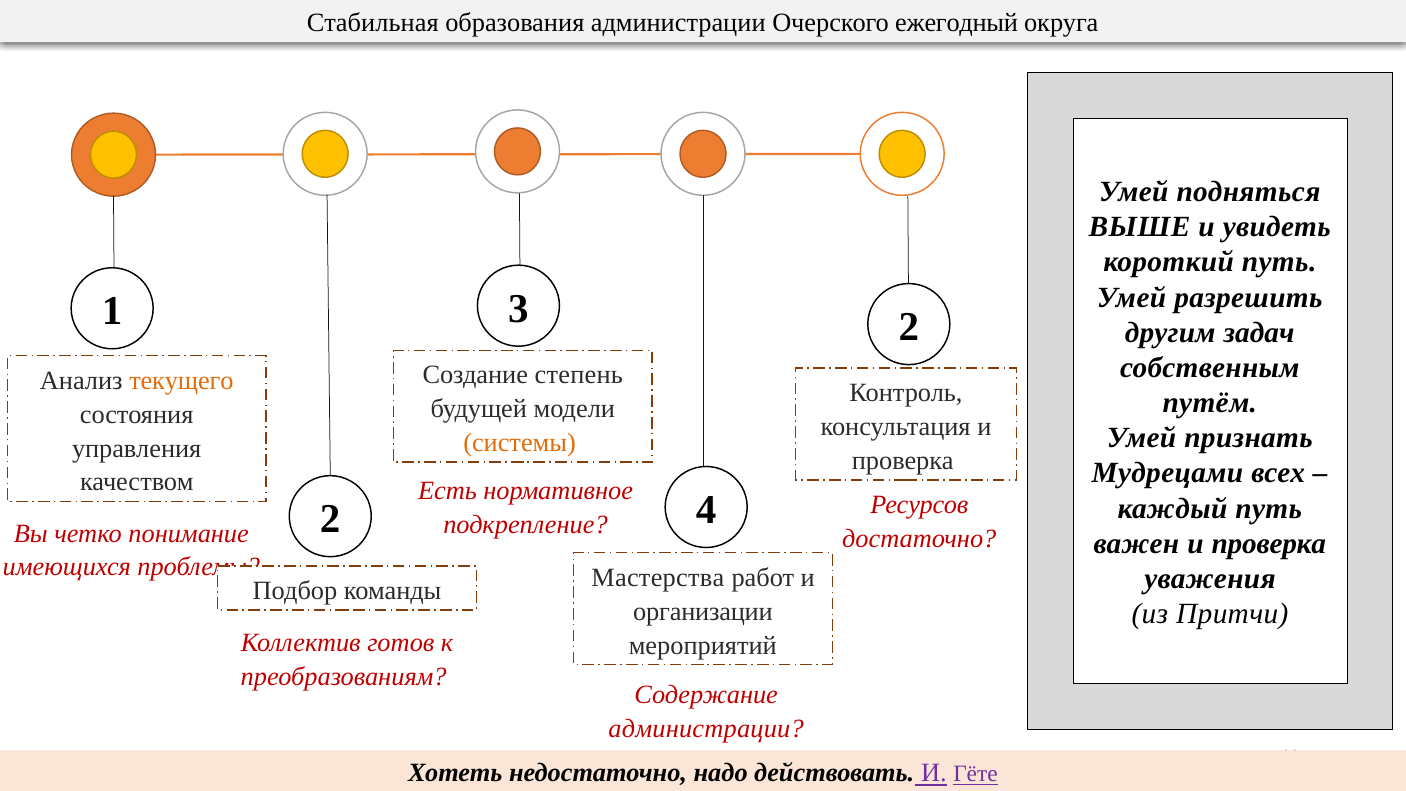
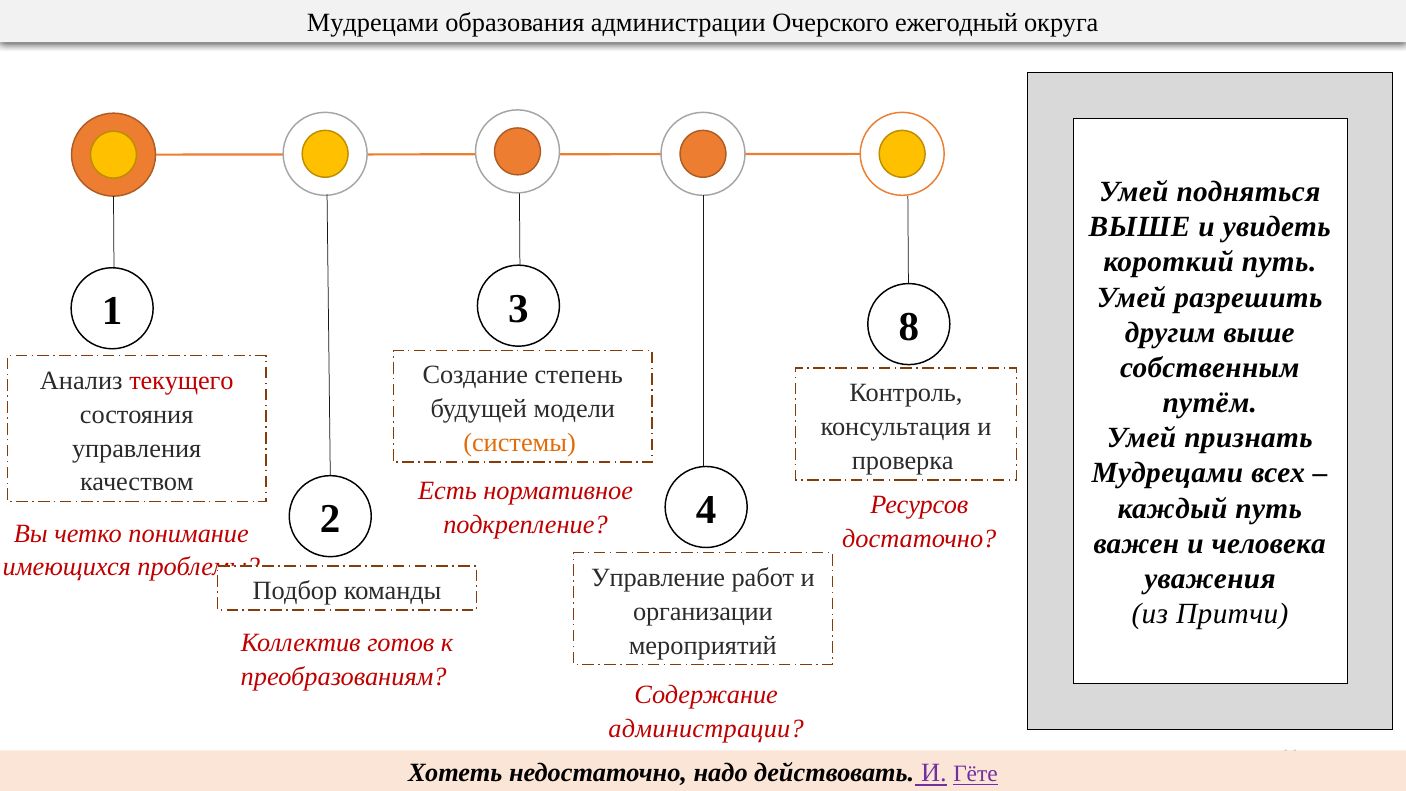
Стабильная: Стабильная -> Мудрецами (373, 23)
3 2: 2 -> 8 (909, 327)
другим задач: задач -> выше (1259, 333)
текущего colour: orange -> red (181, 381)
важен и проверка: проверка -> человека (1269, 544)
Мастерства: Мастерства -> Управление (658, 578)
